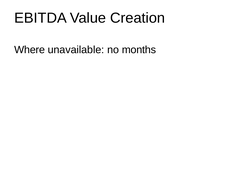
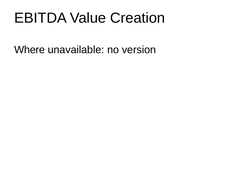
months: months -> version (139, 50)
